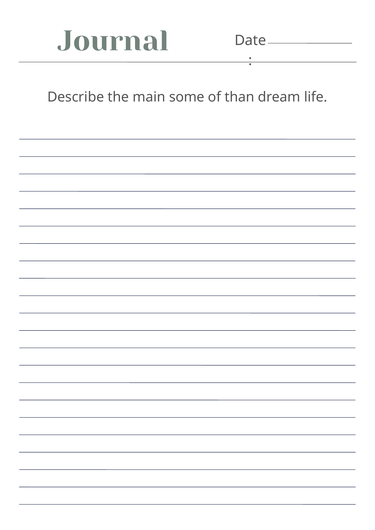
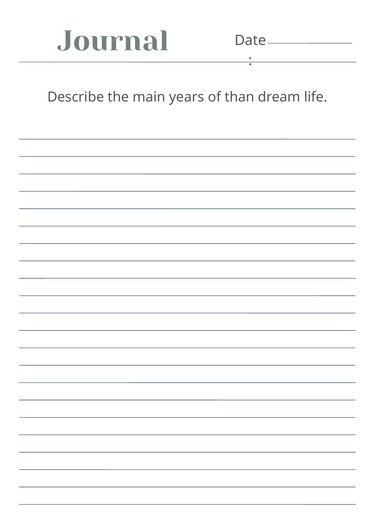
some: some -> years (187, 97)
